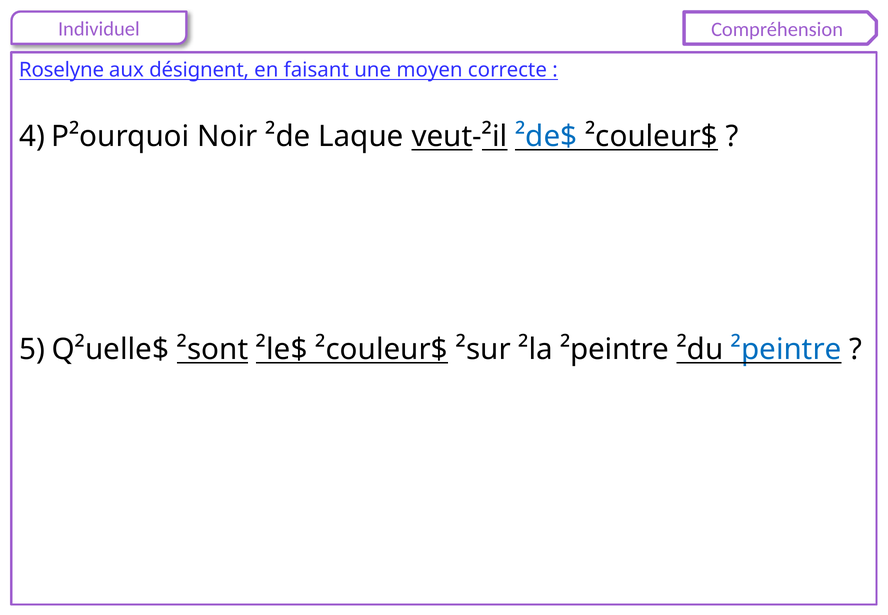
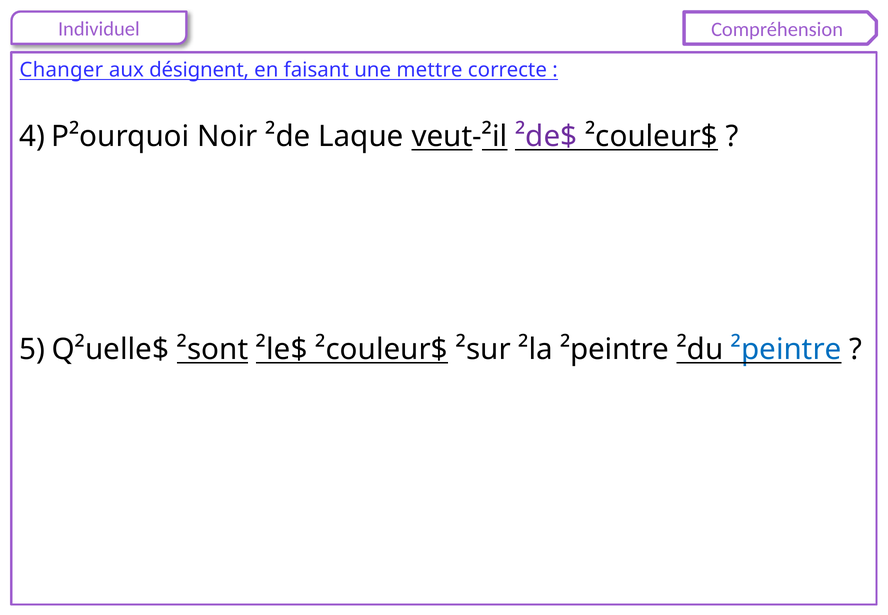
Roselyne: Roselyne -> Changer (61, 70)
moyen: moyen -> mettre (429, 70)
²de$ colour: blue -> purple (546, 136)
